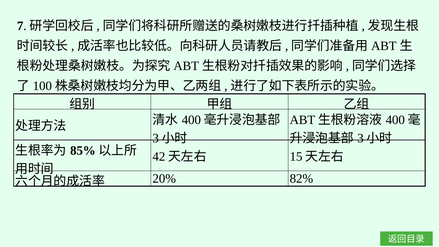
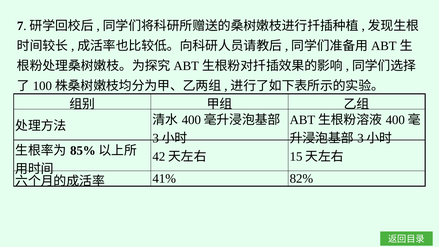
20%: 20% -> 41% (164, 179)
